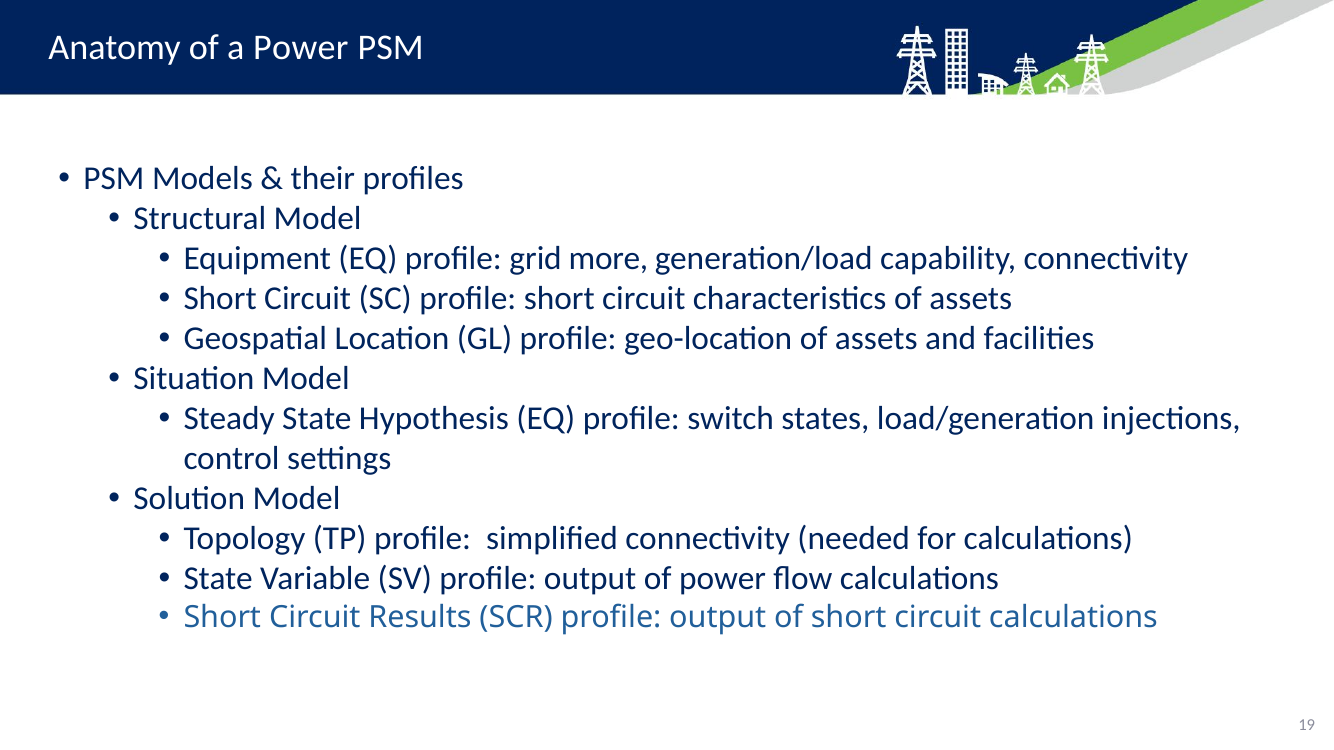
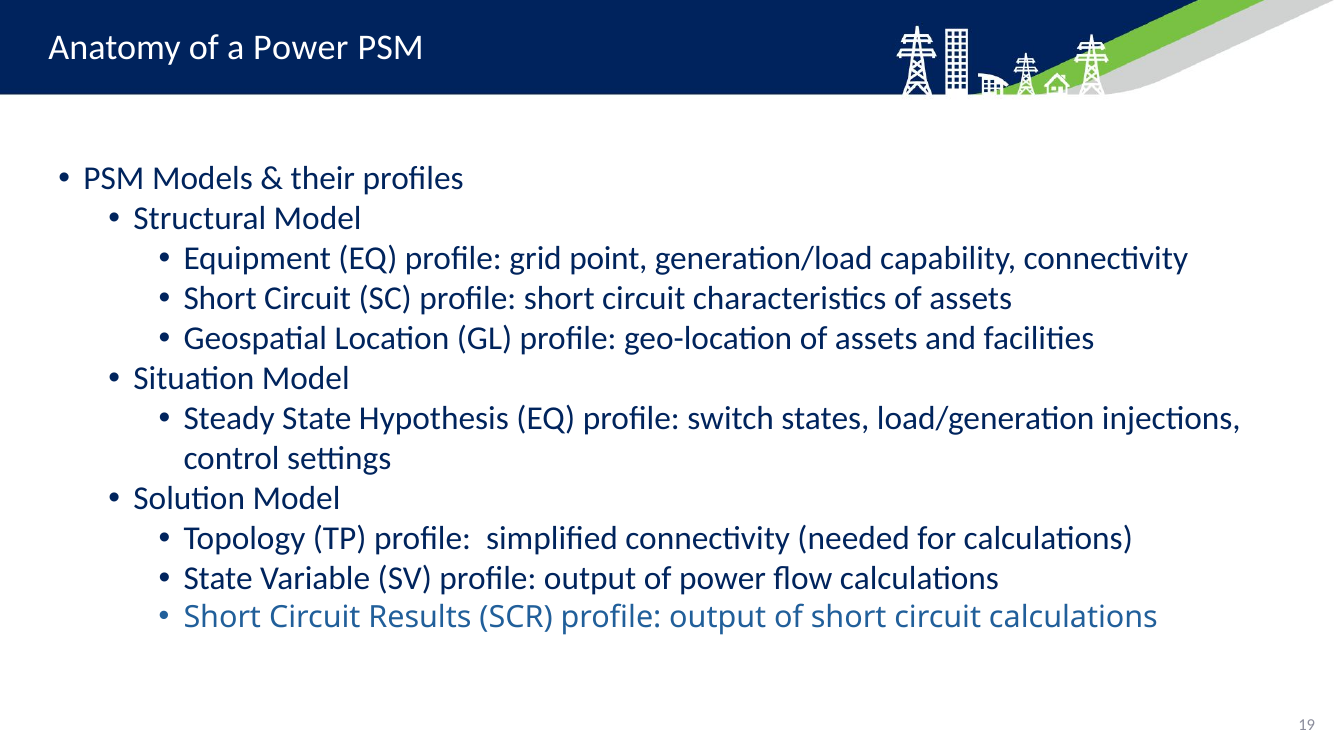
more: more -> point (608, 259)
